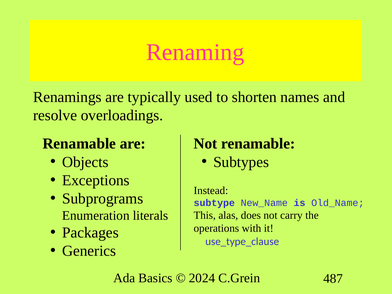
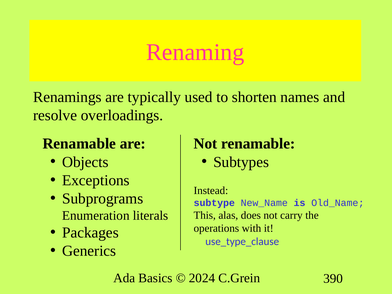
487: 487 -> 390 (333, 279)
